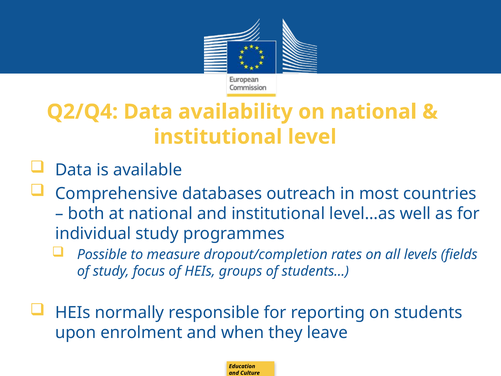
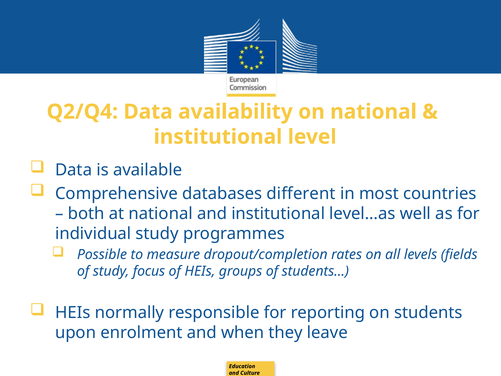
outreach: outreach -> different (301, 193)
